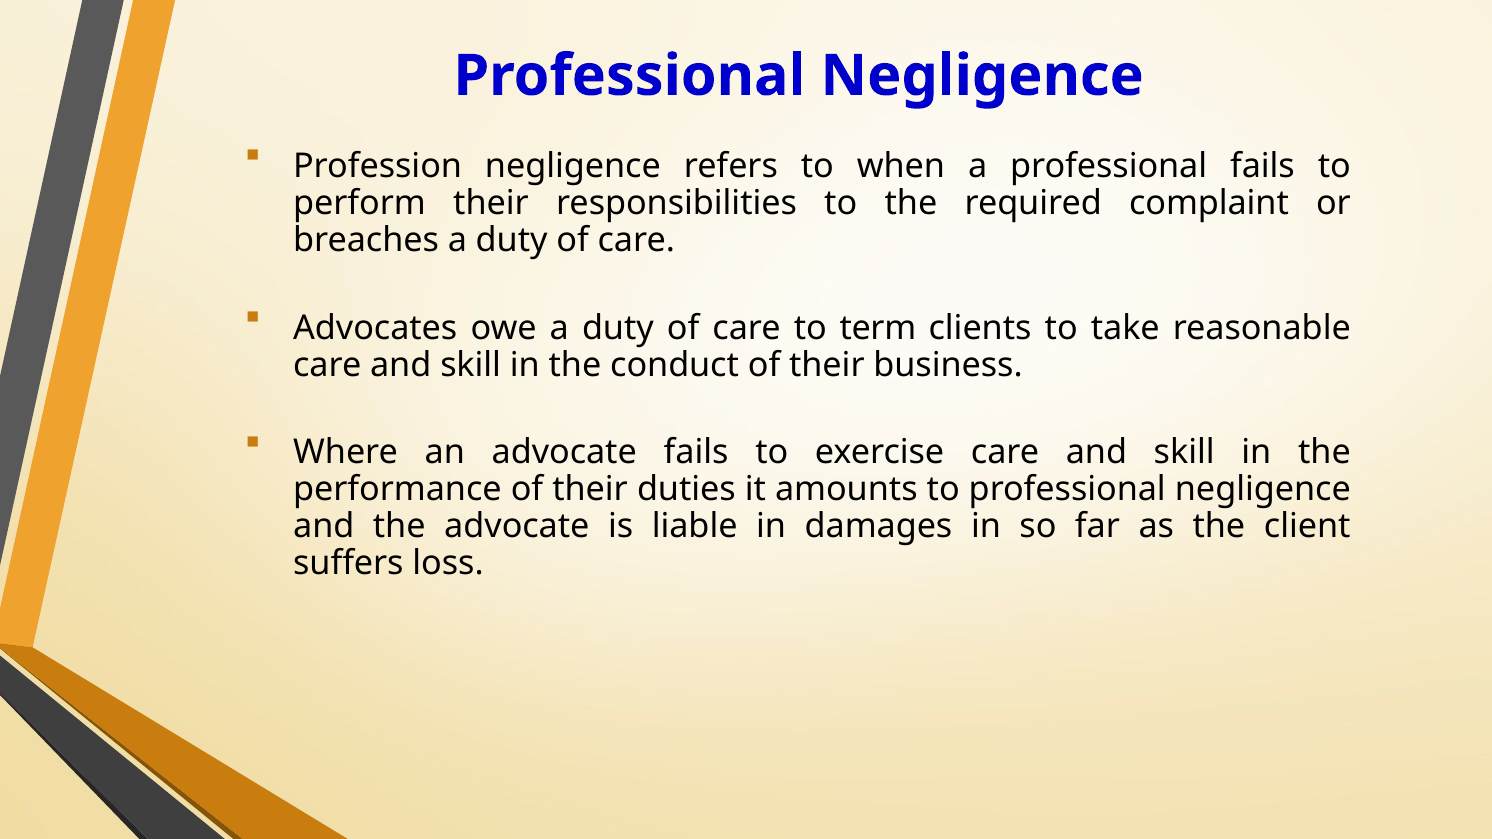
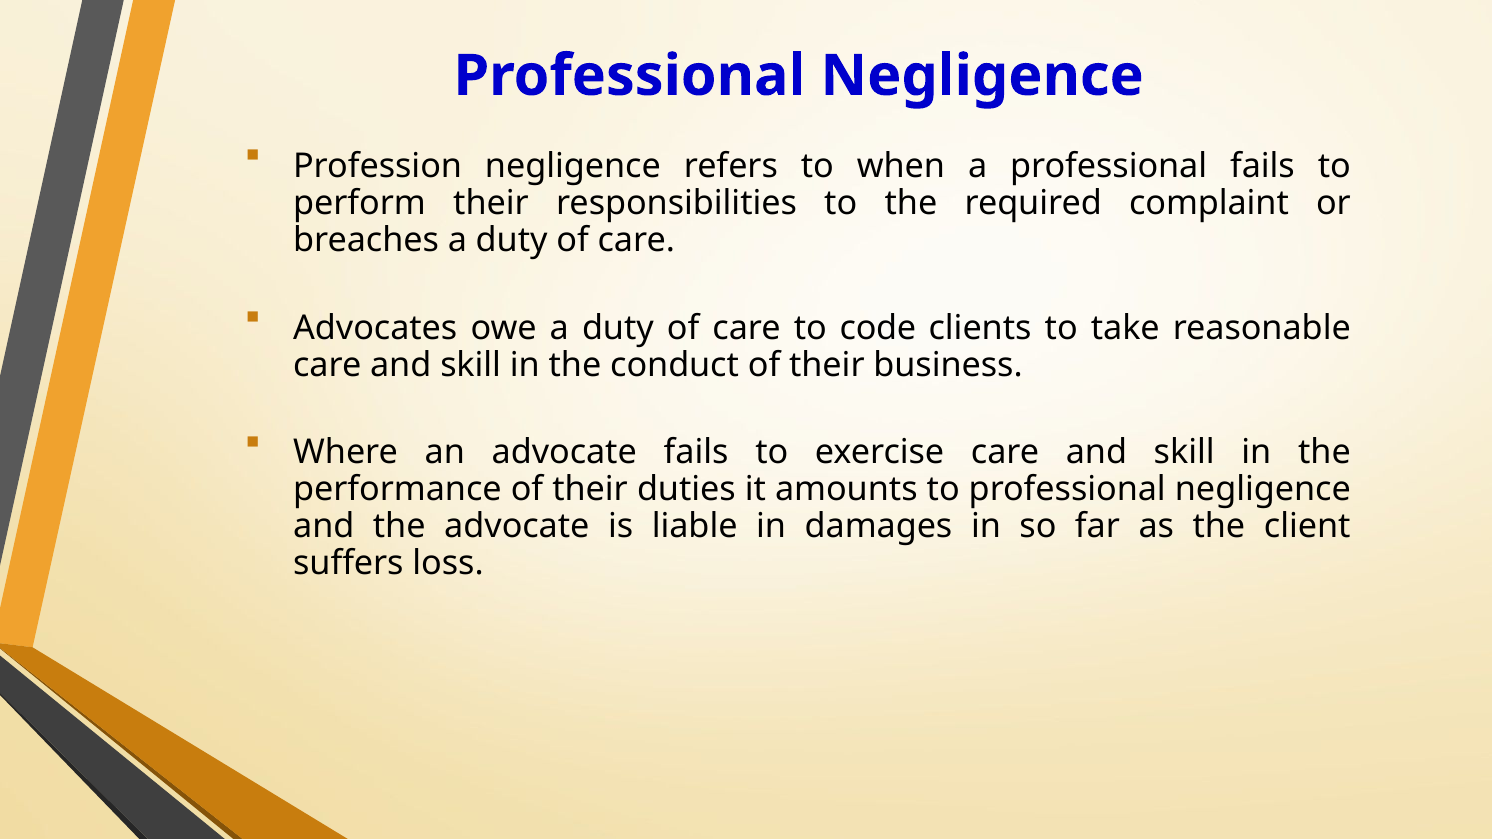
term: term -> code (878, 328)
